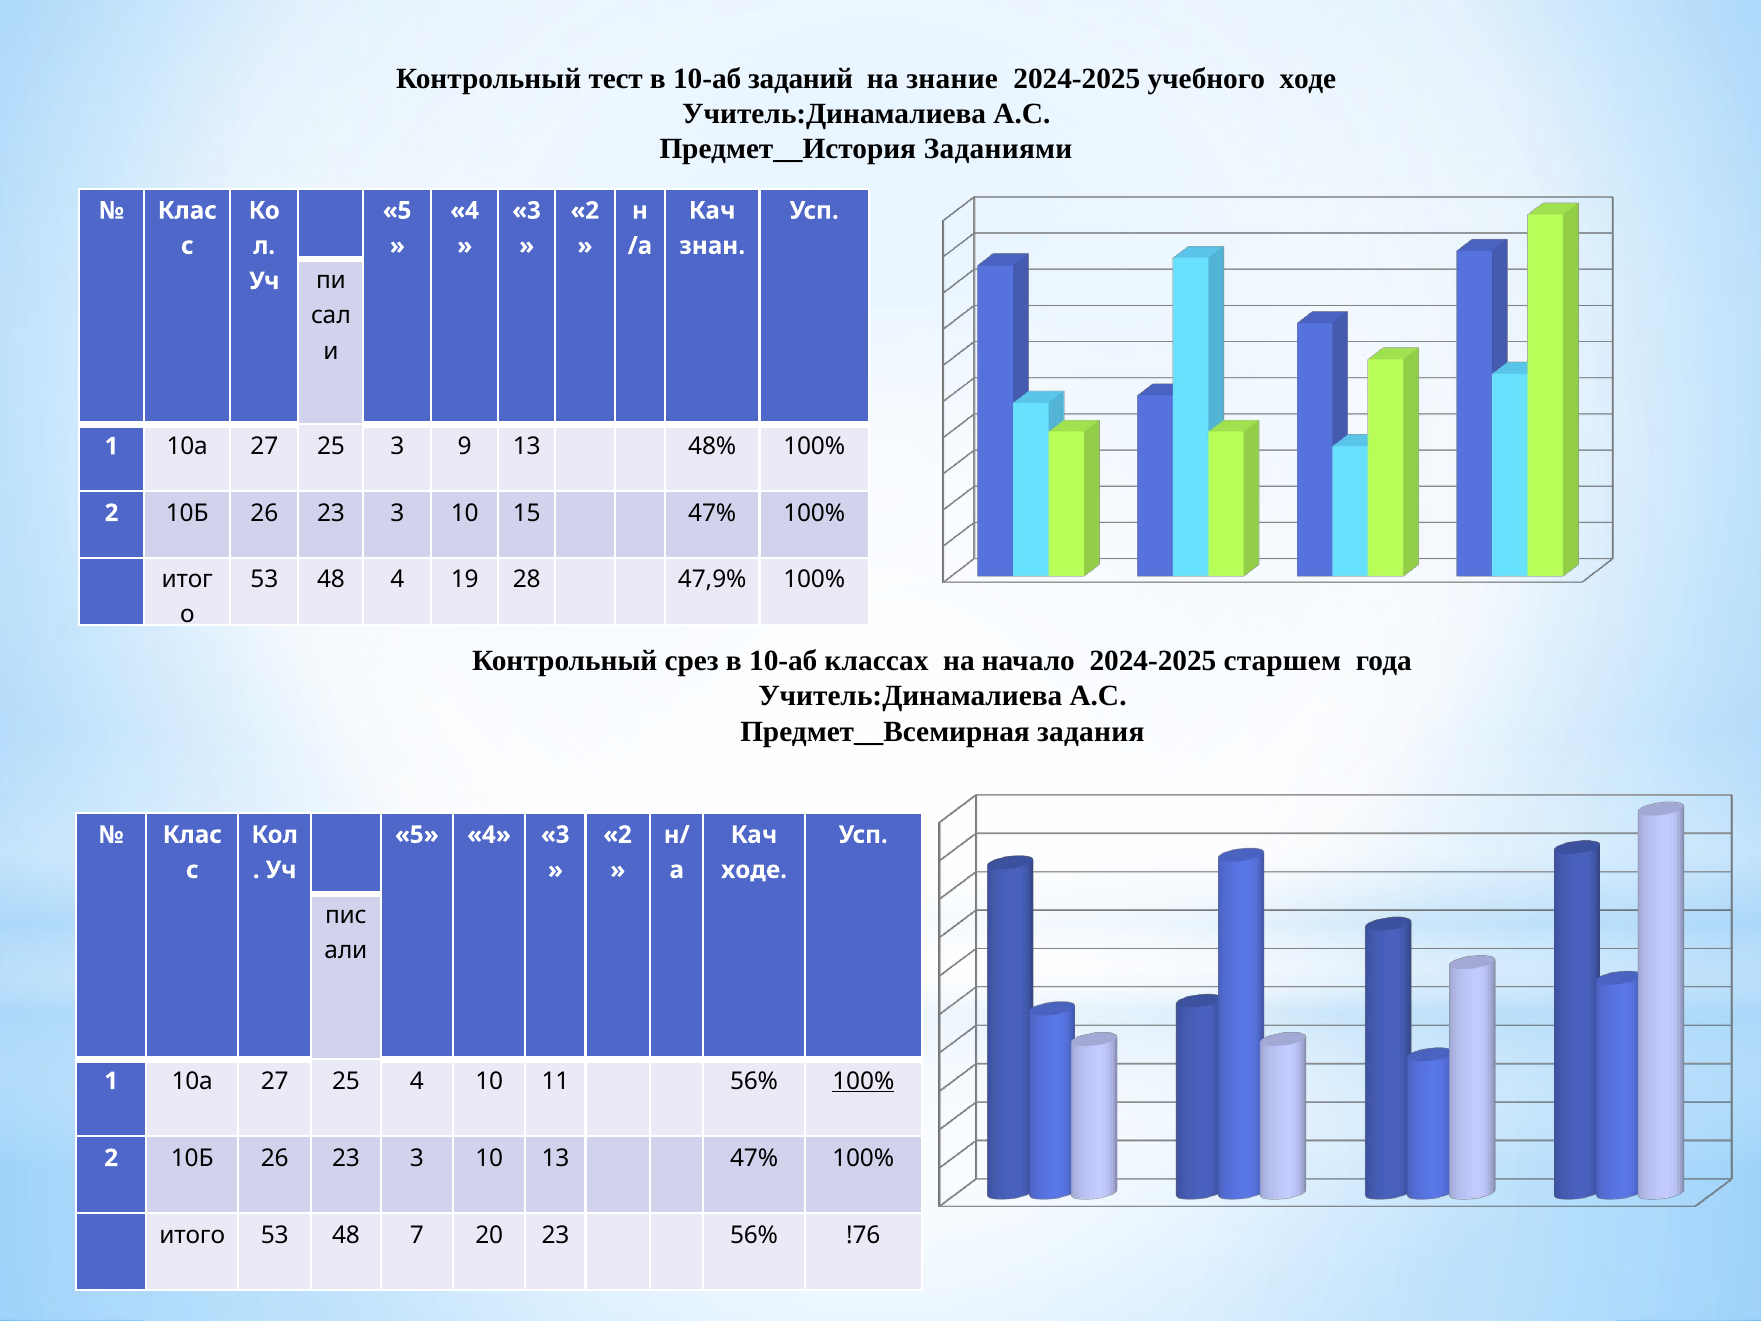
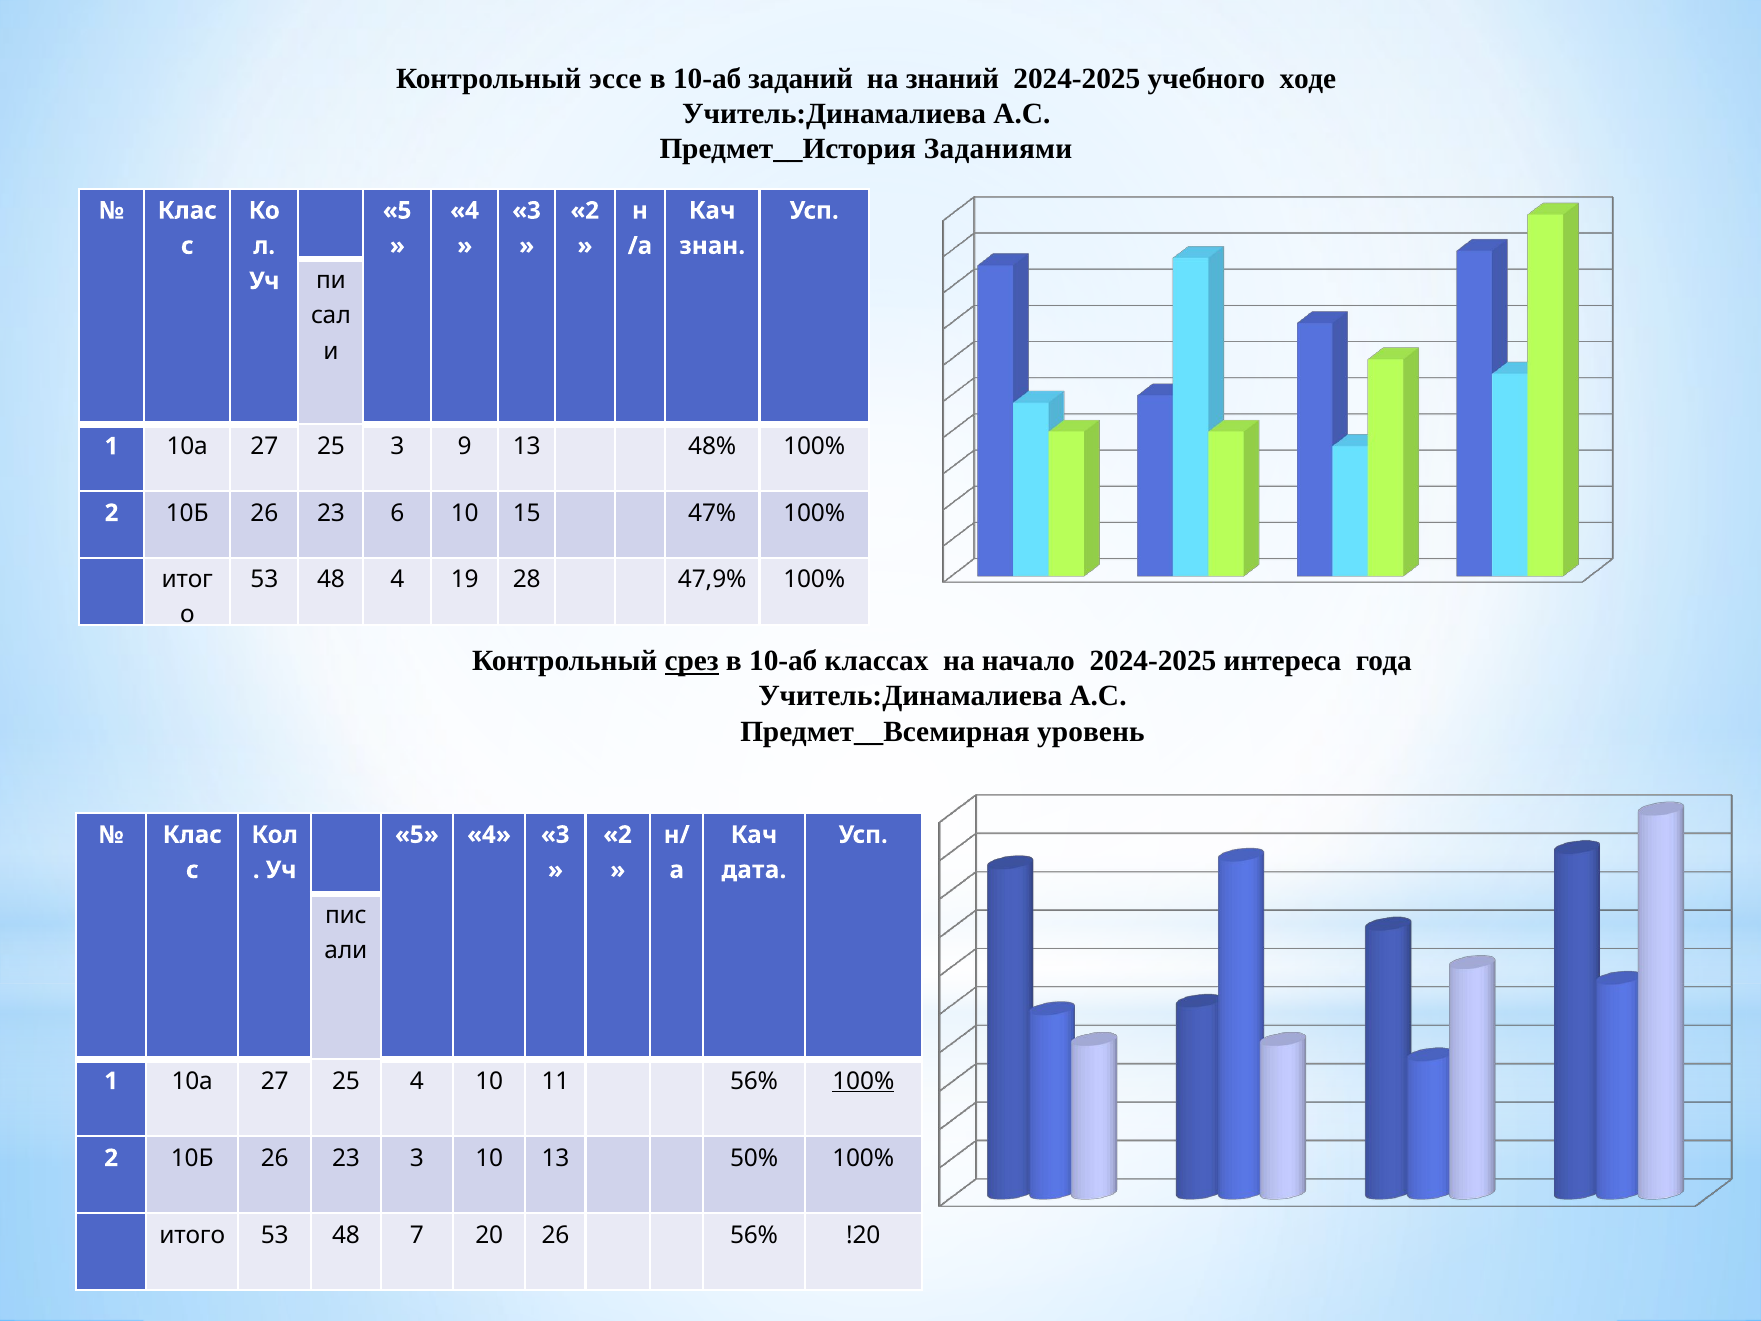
тест: тест -> эссе (615, 78)
знание: знание -> знаний (952, 78)
3: 3 -> 6 (397, 513)
срез underline: none -> present (692, 661)
старшем: старшем -> интереса (1282, 661)
задания: задания -> уровень (1091, 731)
ходе: ходе -> дата (754, 870)
13 47%: 47% -> 50% (754, 1158)
20 23: 23 -> 26 (555, 1235)
!76: !76 -> !20 (863, 1235)
